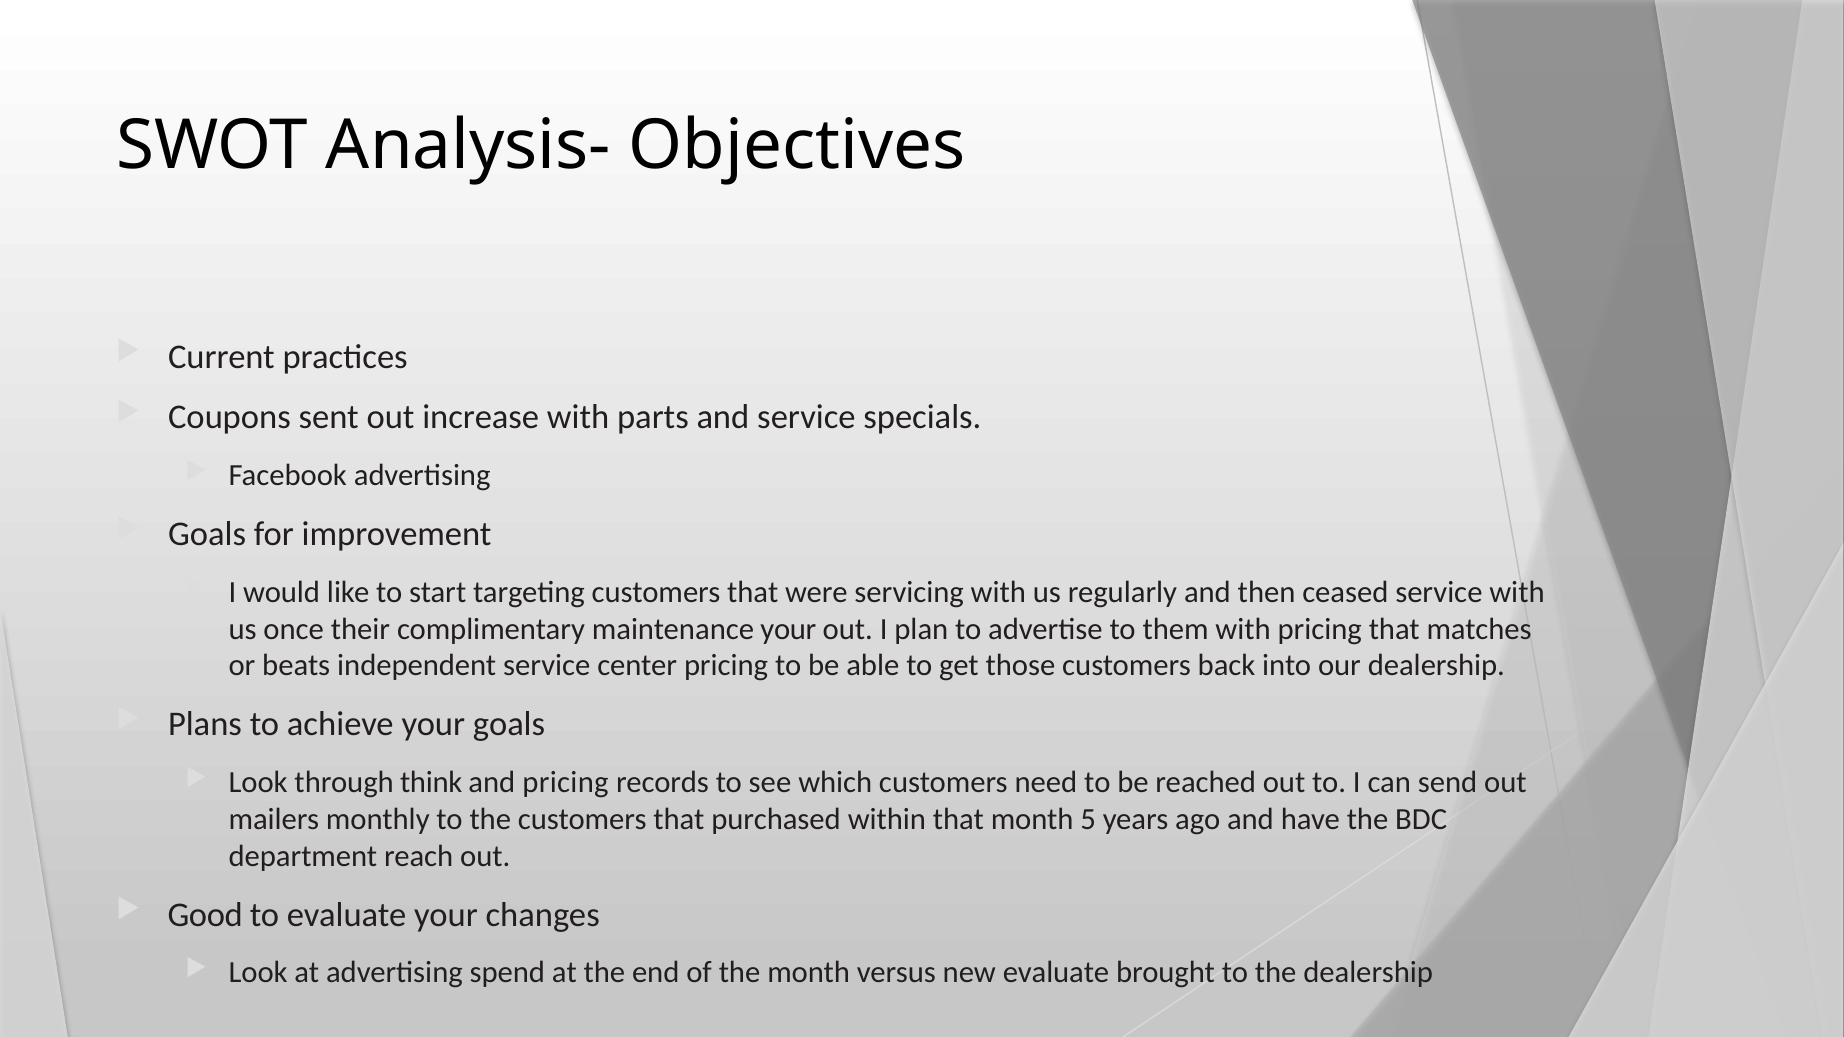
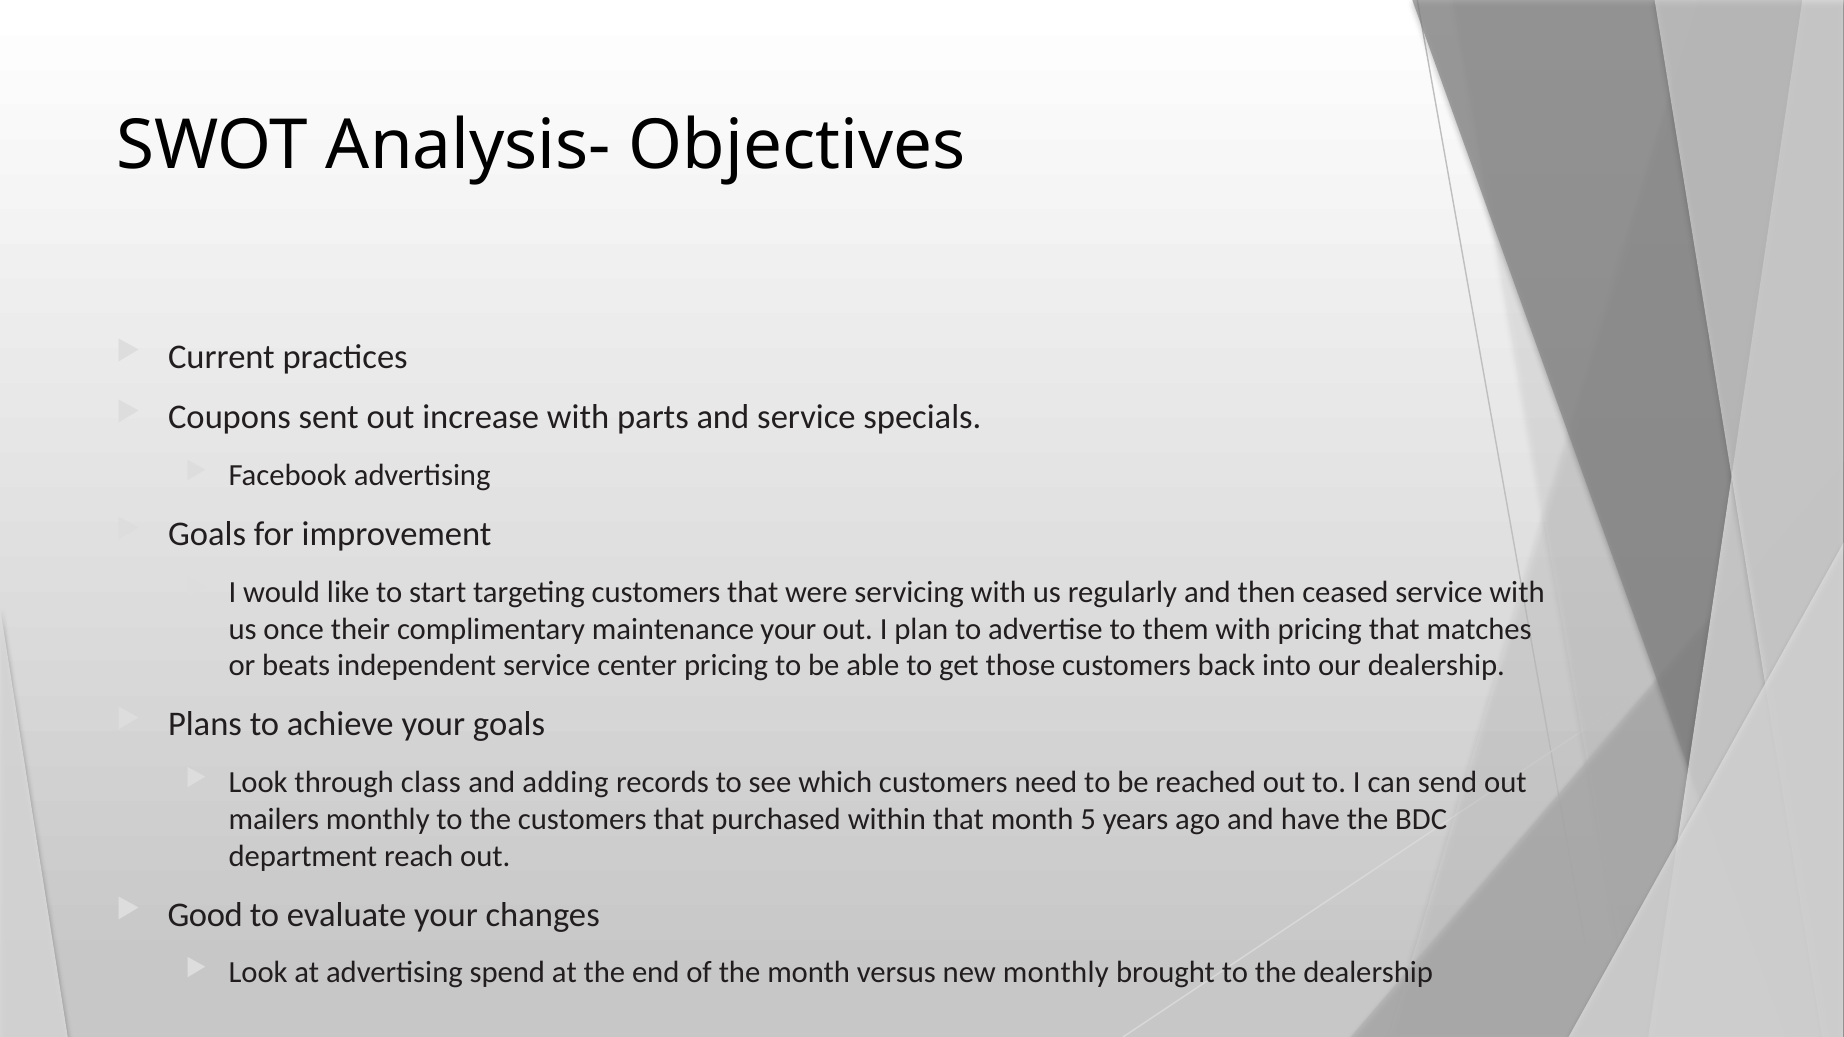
think: think -> class (431, 783)
and pricing: pricing -> adding (566, 783)
new evaluate: evaluate -> monthly (1056, 973)
